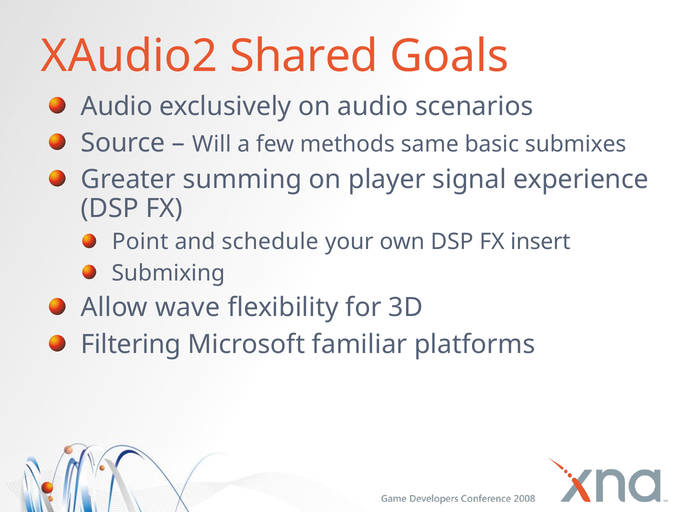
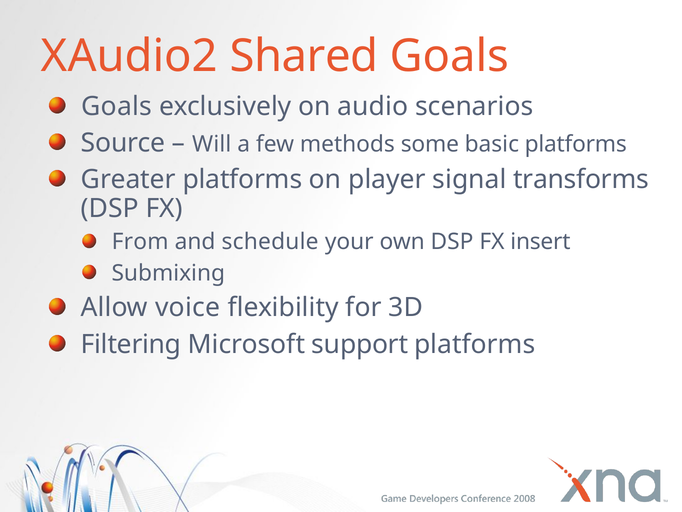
Audio: Audio -> Goals (117, 106)
same: same -> some (430, 144)
basic submixes: submixes -> platforms (576, 144)
Greater summing: summing -> platforms (242, 179)
experience: experience -> transforms (581, 179)
Point: Point -> From (140, 242)
wave: wave -> voice (188, 307)
familiar: familiar -> support (360, 344)
